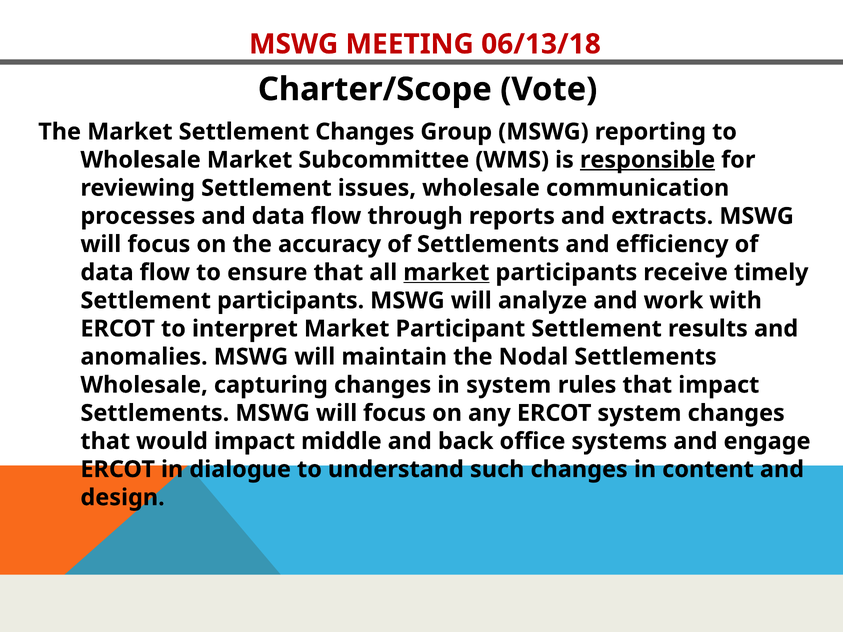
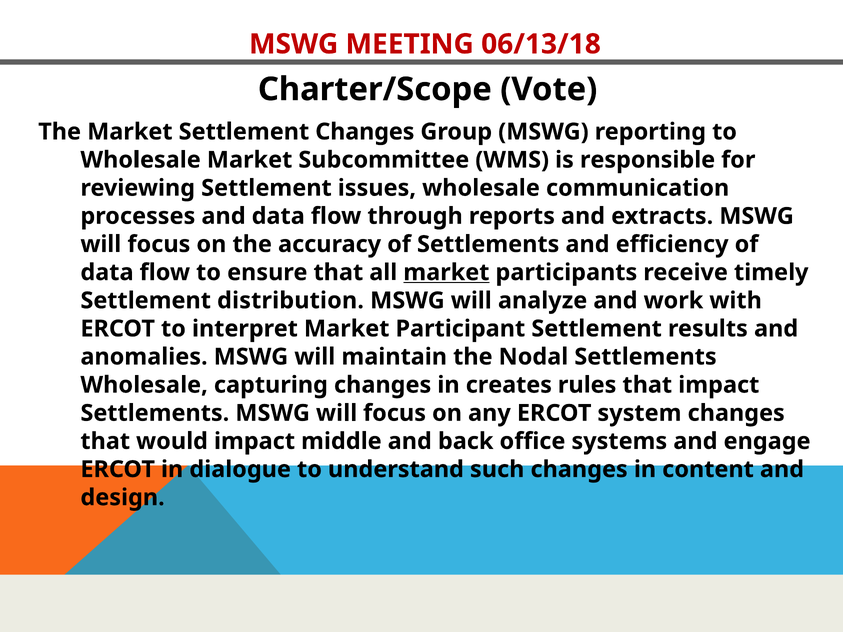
responsible underline: present -> none (648, 160)
Settlement participants: participants -> distribution (291, 301)
in system: system -> creates (509, 385)
